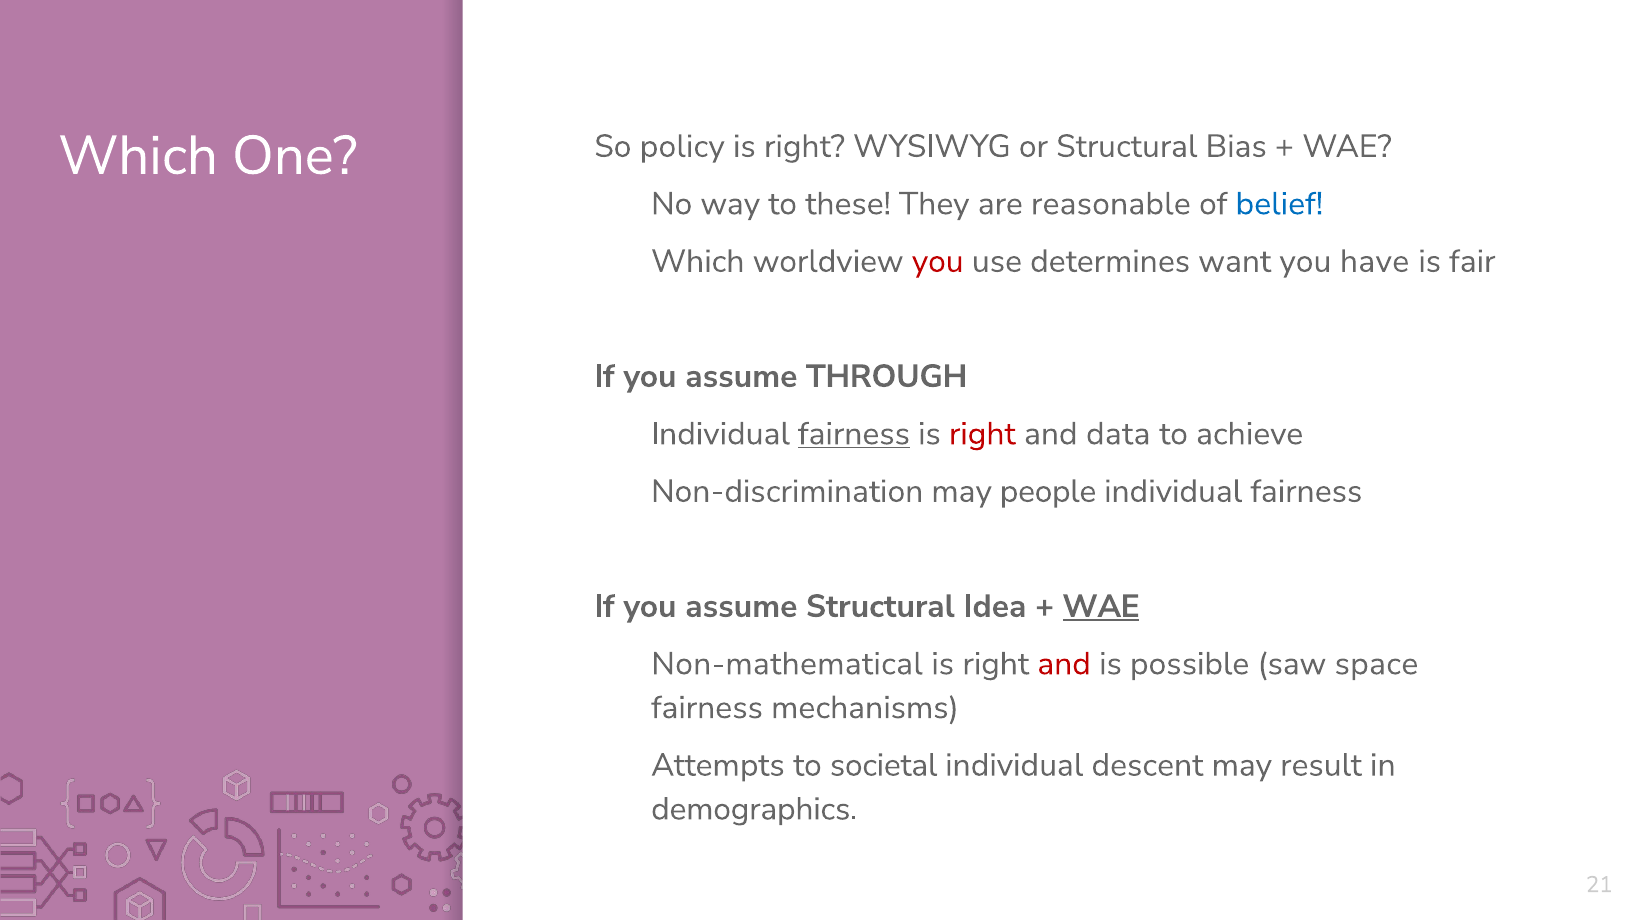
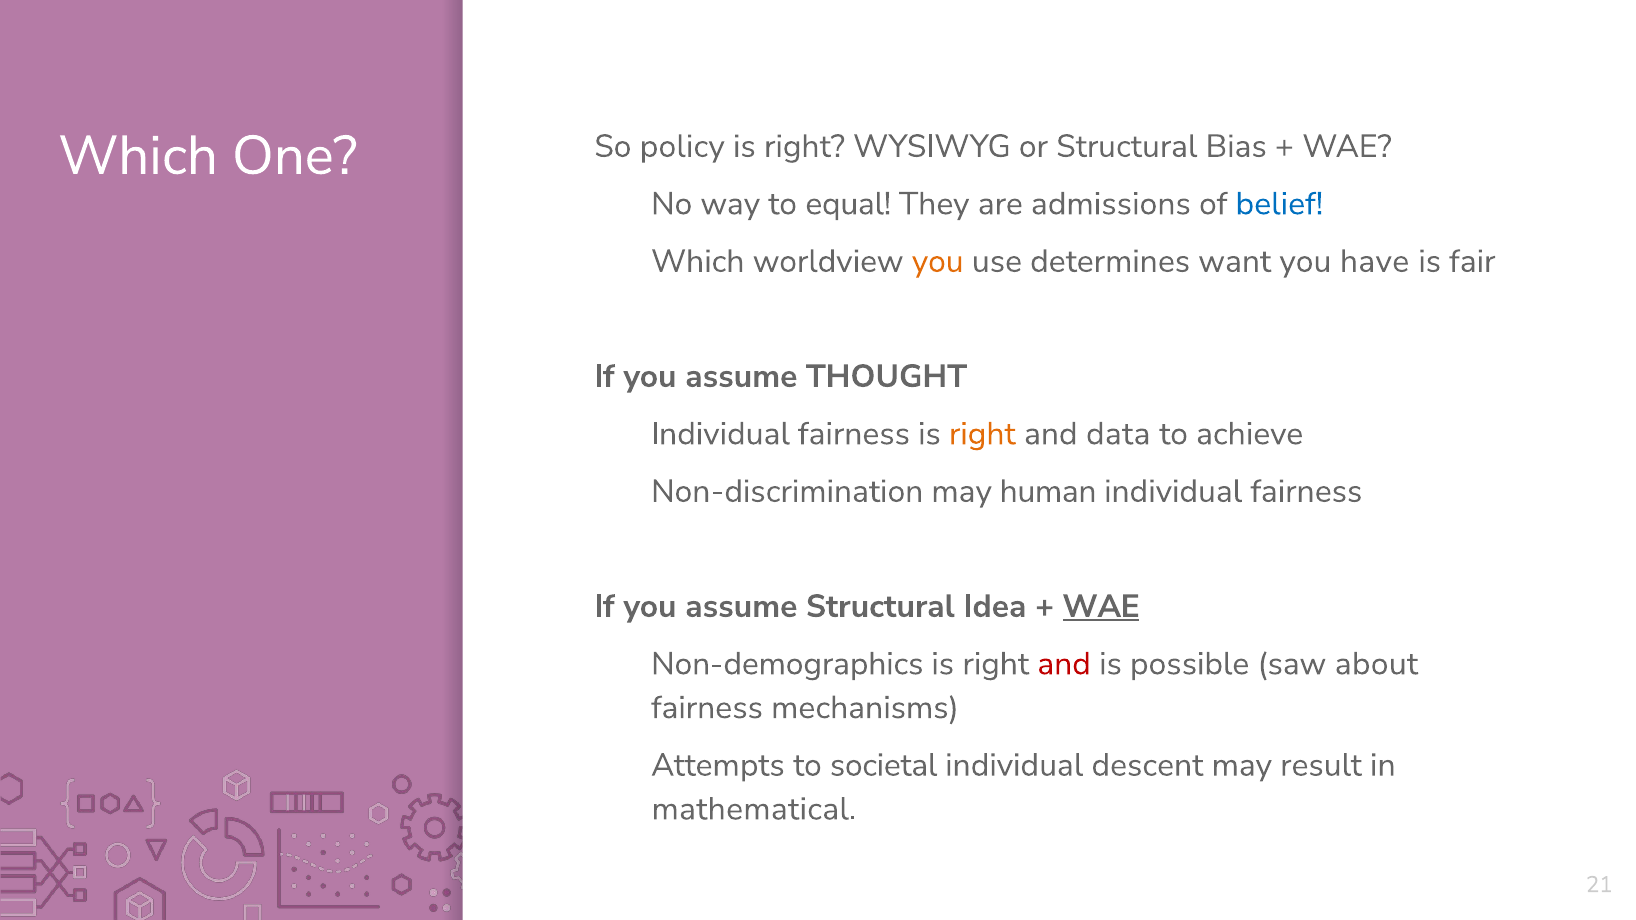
these: these -> equal (848, 204)
reasonable: reasonable -> admissions (1111, 204)
you colour: red -> orange (938, 261)
THROUGH: THROUGH -> THOUGHT (886, 376)
fairness underline: present -> none (854, 434)
right colour: red -> orange (982, 434)
people: people -> human (1048, 491)
Non-mathematical: Non-mathematical -> Non-demographics (787, 664)
space: space -> about (1376, 664)
demographics: demographics -> mathematical (754, 809)
